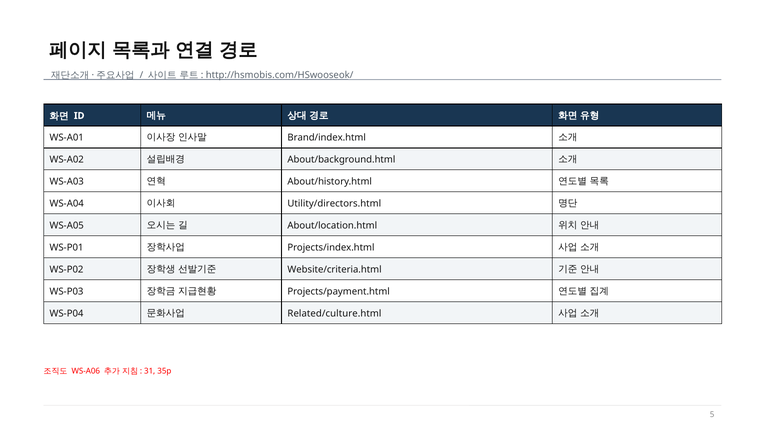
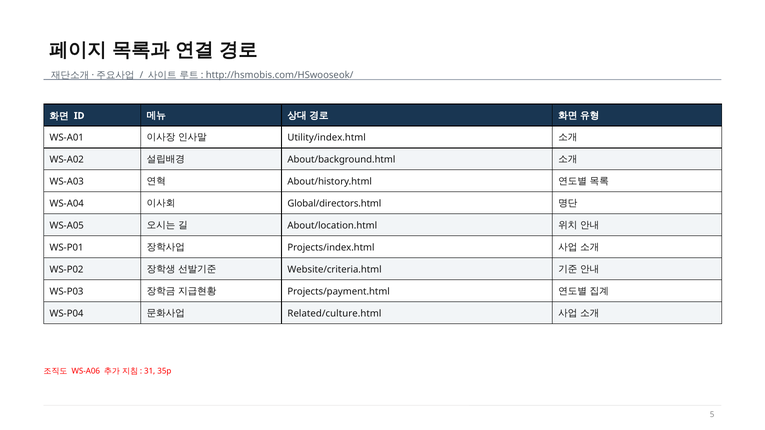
Brand/index.html: Brand/index.html -> Utility/index.html (327, 138)
Utility/directors.html: Utility/directors.html -> Global/directors.html (334, 204)
